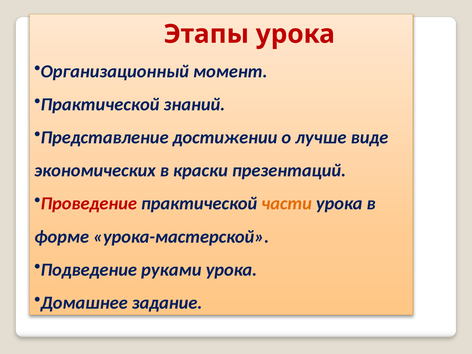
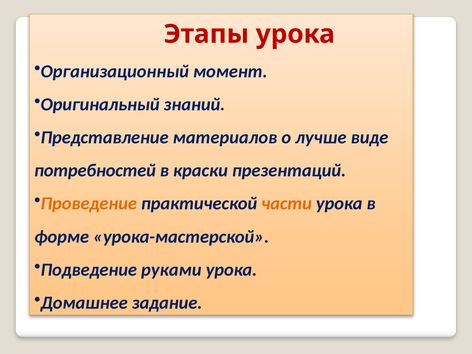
Практической: Практической -> Оригинальный (100, 104)
достижении: достижении -> материалов (225, 137)
экономических: экономических -> потребностей (95, 170)
Проведение colour: red -> orange (89, 204)
